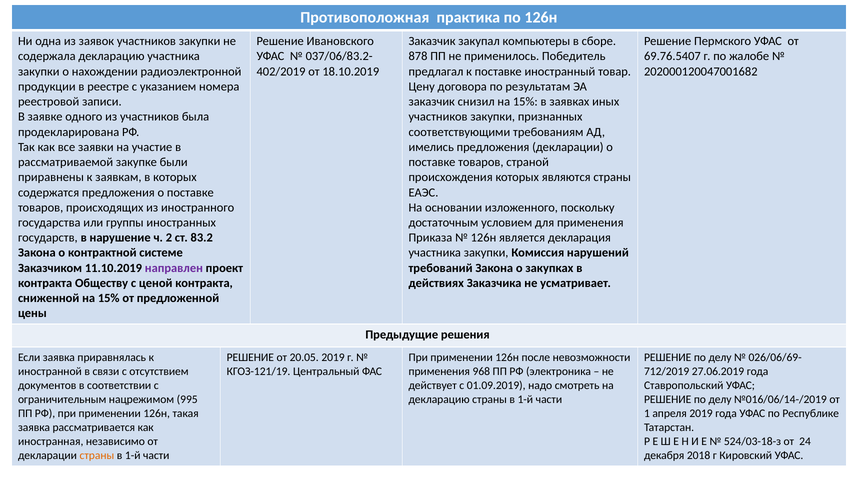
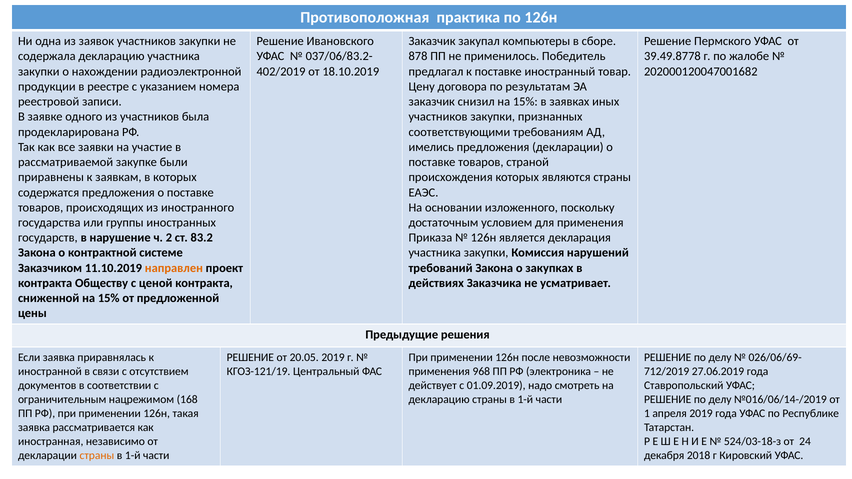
69.76.5407: 69.76.5407 -> 39.49.8778 (672, 56)
направлен colour: purple -> orange (174, 268)
995: 995 -> 168 (187, 400)
